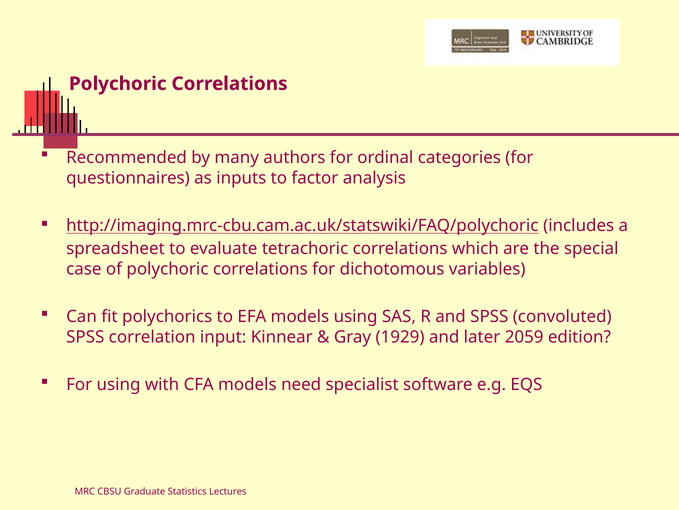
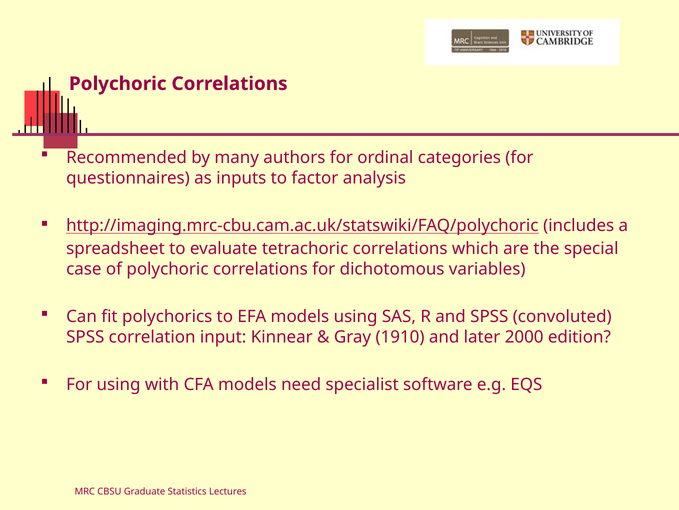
1929: 1929 -> 1910 (400, 337)
2059: 2059 -> 2000 (524, 337)
